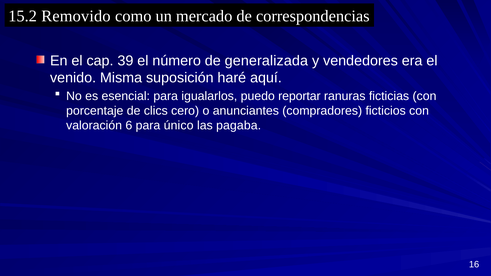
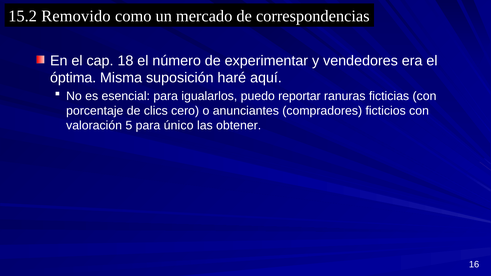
39: 39 -> 18 (125, 61)
generalizada: generalizada -> experimentar (266, 61)
venido: venido -> óptima (73, 78)
6: 6 -> 5 (129, 126)
pagaba: pagaba -> obtener (239, 126)
